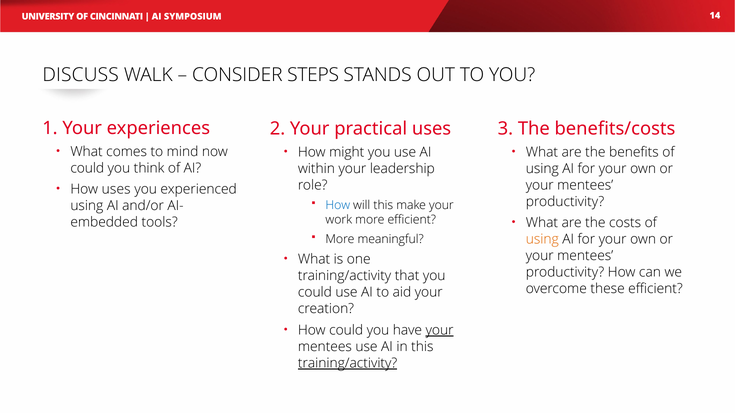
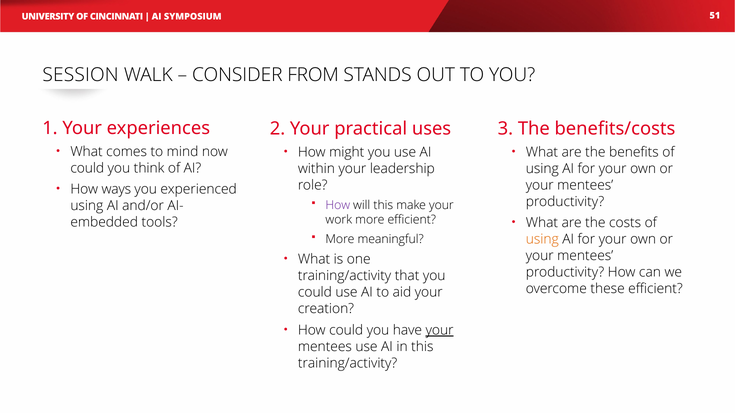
14: 14 -> 51 (715, 16)
DISCUSS: DISCUSS -> SESSION (81, 75)
STEPS: STEPS -> FROM (313, 75)
How uses: uses -> ways (116, 190)
How colour: blue -> purple (338, 205)
training/activity underline: present -> none (348, 363)
